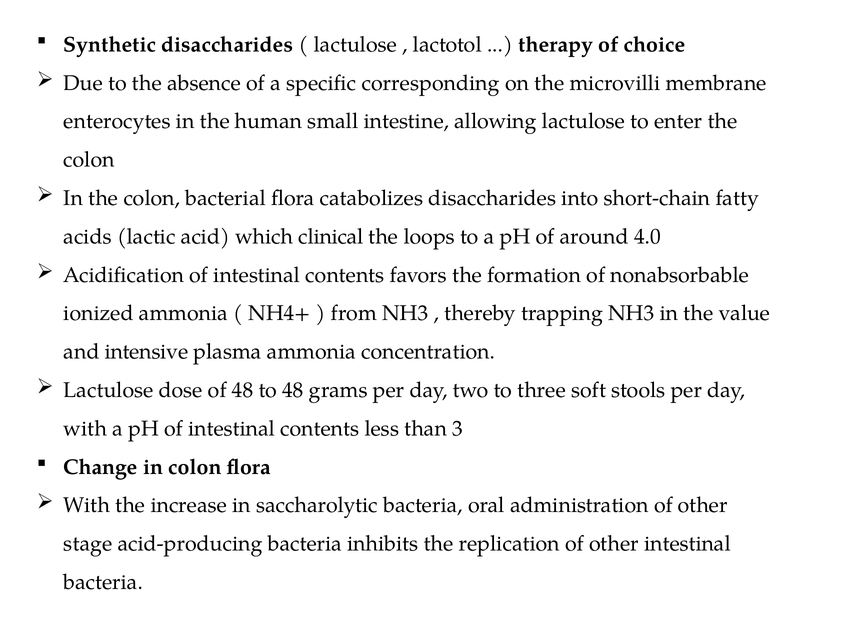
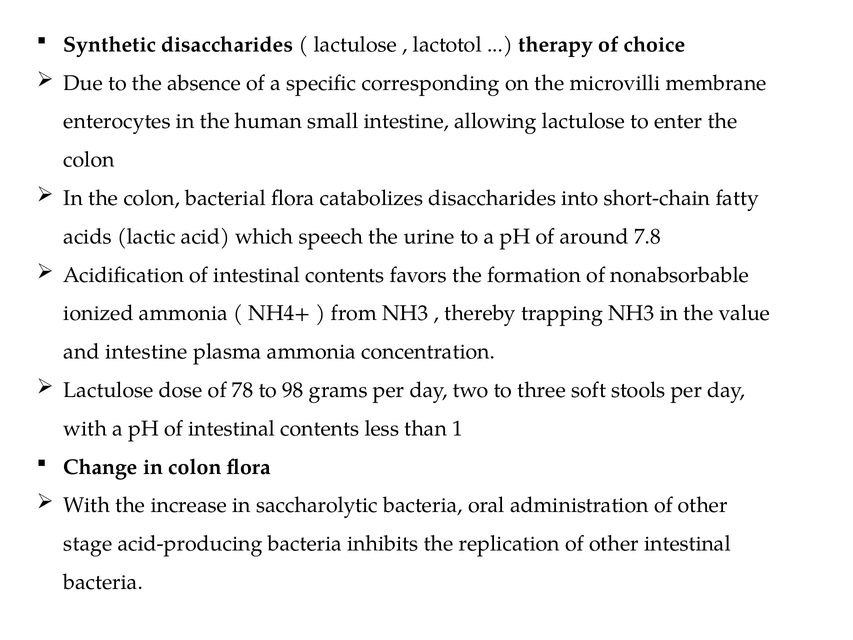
clinical: clinical -> speech (331, 237)
loops: loops -> urine (429, 237)
4.0: 4.0 -> 7.8 (647, 237)
and intensive: intensive -> intestine (146, 352)
of 48: 48 -> 78 (243, 390)
to 48: 48 -> 98 (293, 390)
3: 3 -> 1 (458, 428)
